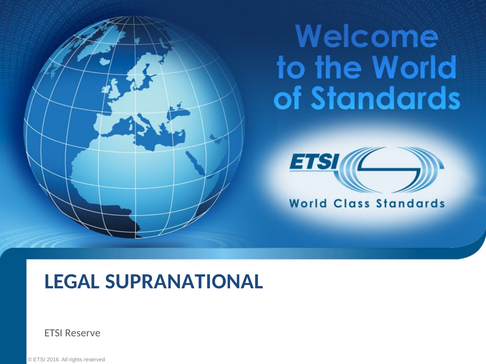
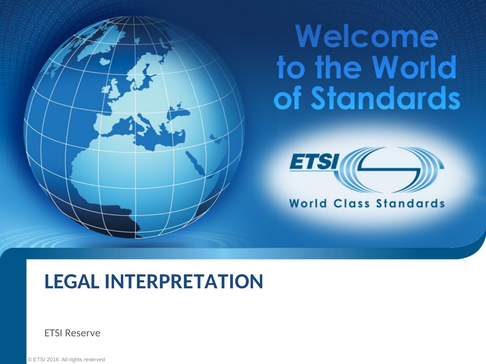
SUPRANATIONAL: SUPRANATIONAL -> INTERPRETATION (184, 282)
